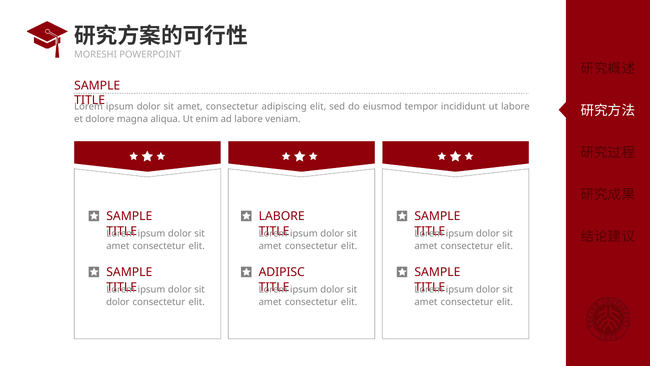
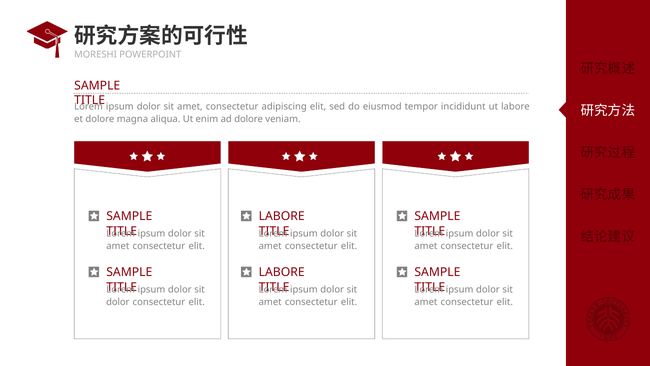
ad labore: labore -> dolore (249, 119)
ADIPISC: ADIPISC -> LABORE (282, 272)
